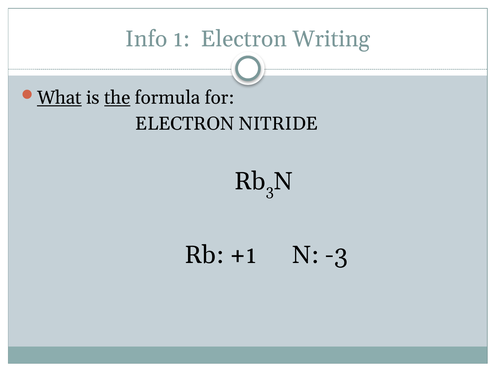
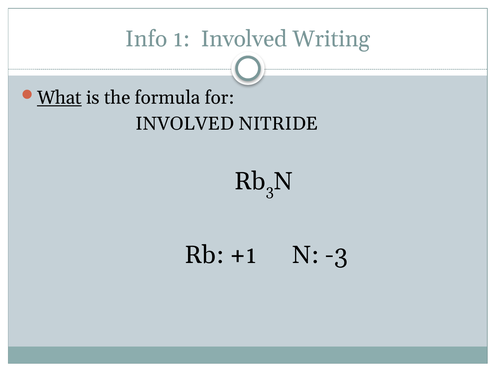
1 Electron: Electron -> Involved (244, 39)
the underline: present -> none (117, 98)
ELECTRON: ELECTRON -> INVOLVED (185, 124)
